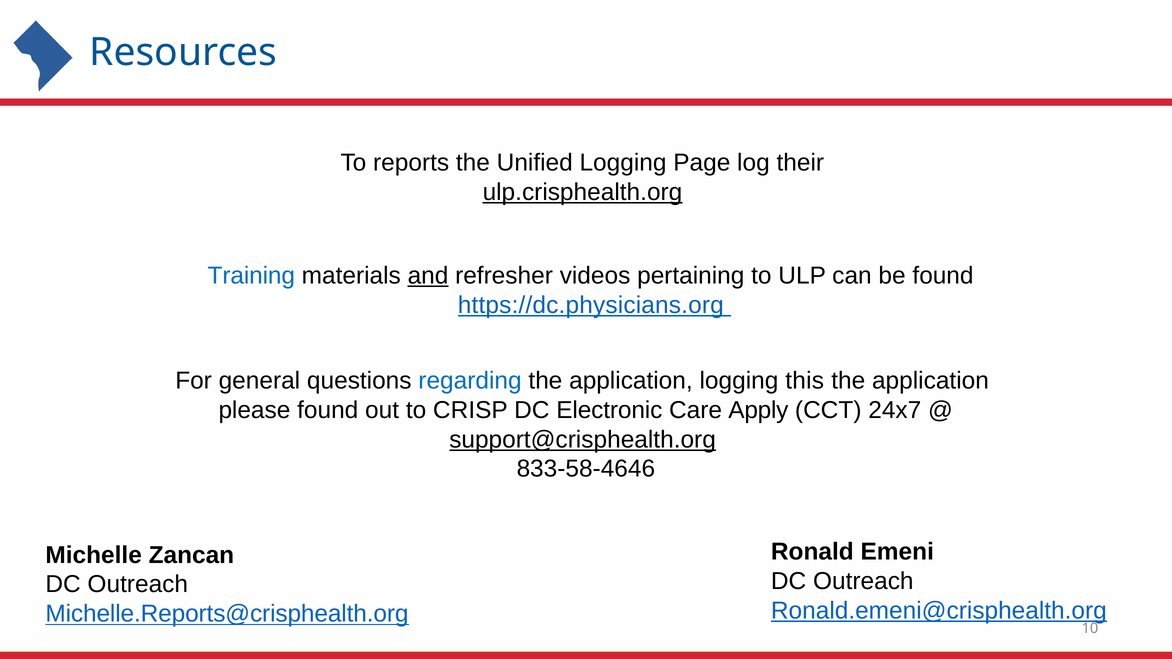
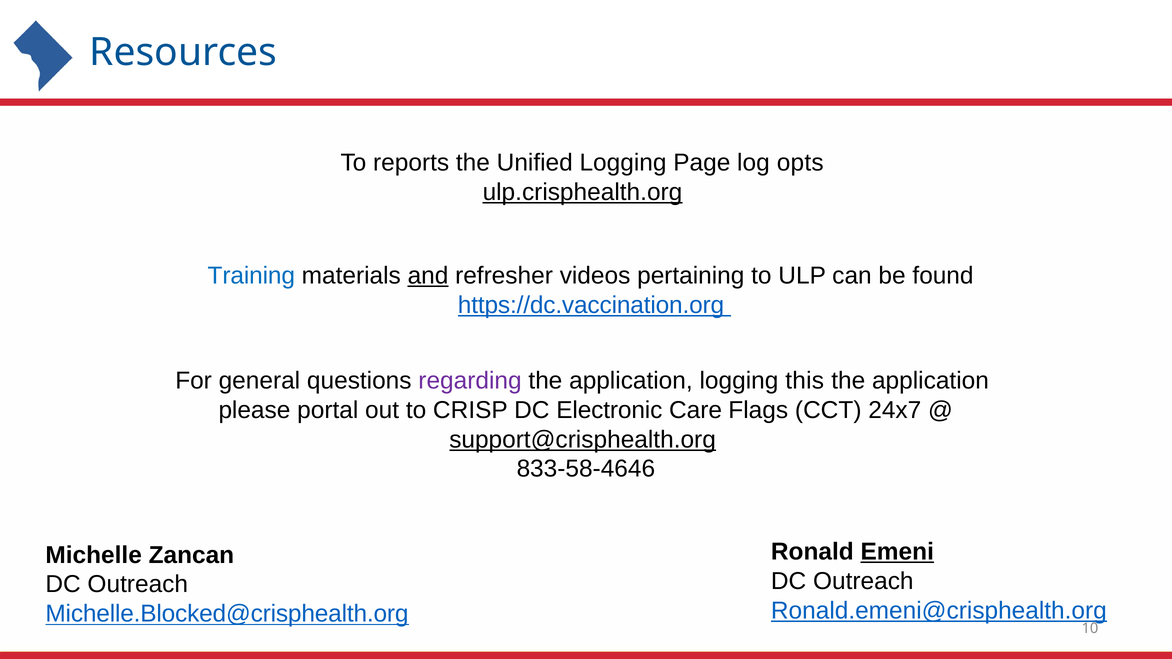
their: their -> opts (800, 163)
https://dc.physicians.org: https://dc.physicians.org -> https://dc.vaccination.org (591, 305)
regarding colour: blue -> purple (470, 381)
please found: found -> portal (328, 410)
Apply: Apply -> Flags (758, 410)
Emeni underline: none -> present (897, 552)
Michelle.Reports@crisphealth.org: Michelle.Reports@crisphealth.org -> Michelle.Blocked@crisphealth.org (227, 614)
